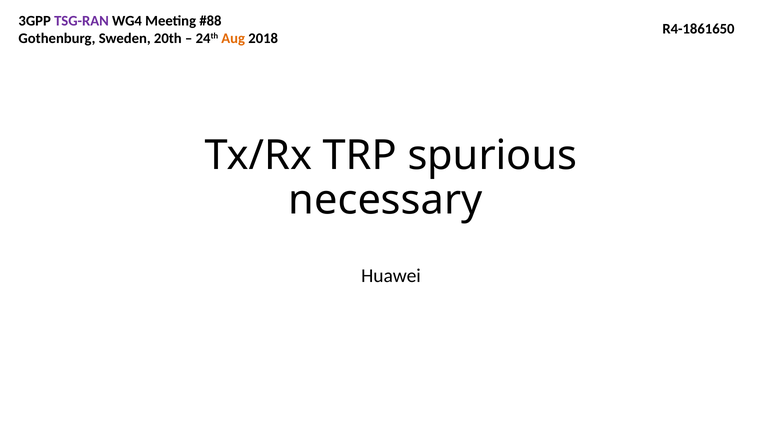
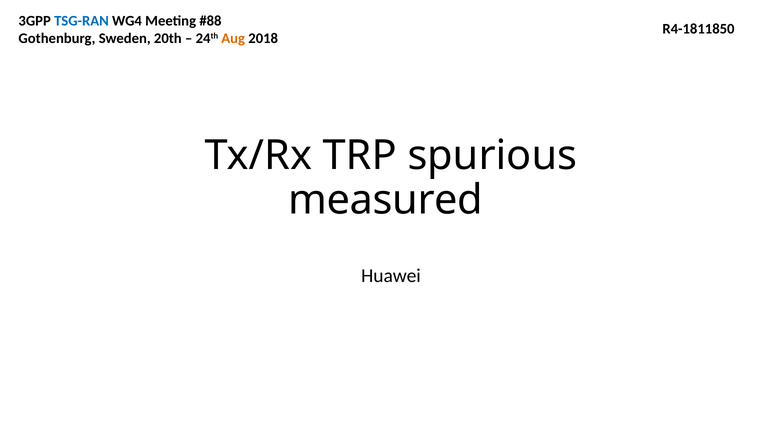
TSG-RAN colour: purple -> blue (81, 21)
R4-1861650: R4-1861650 -> R4-1811850 (698, 29)
necessary: necessary -> measured (386, 200)
